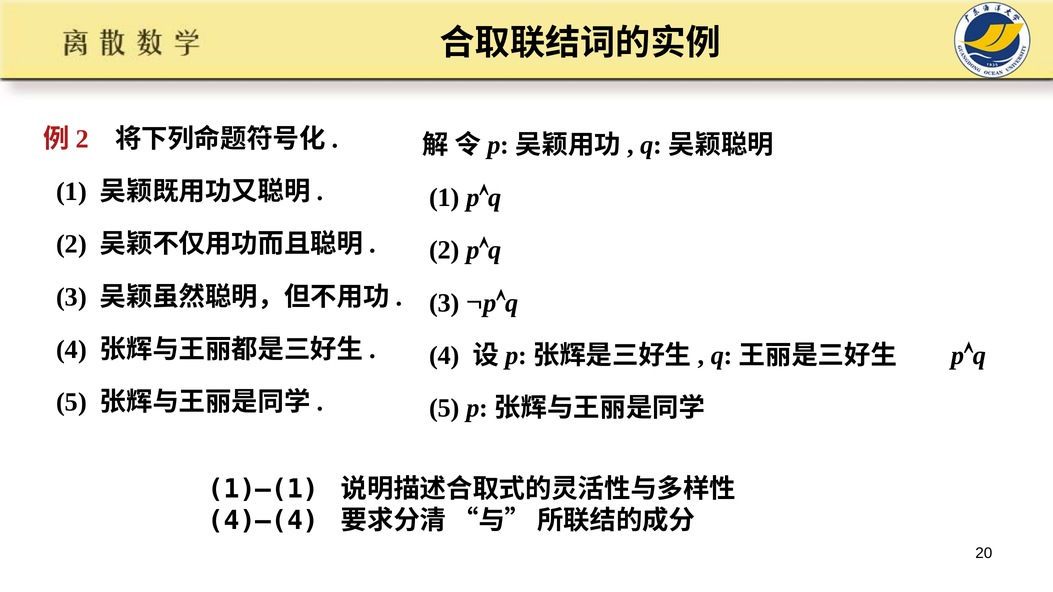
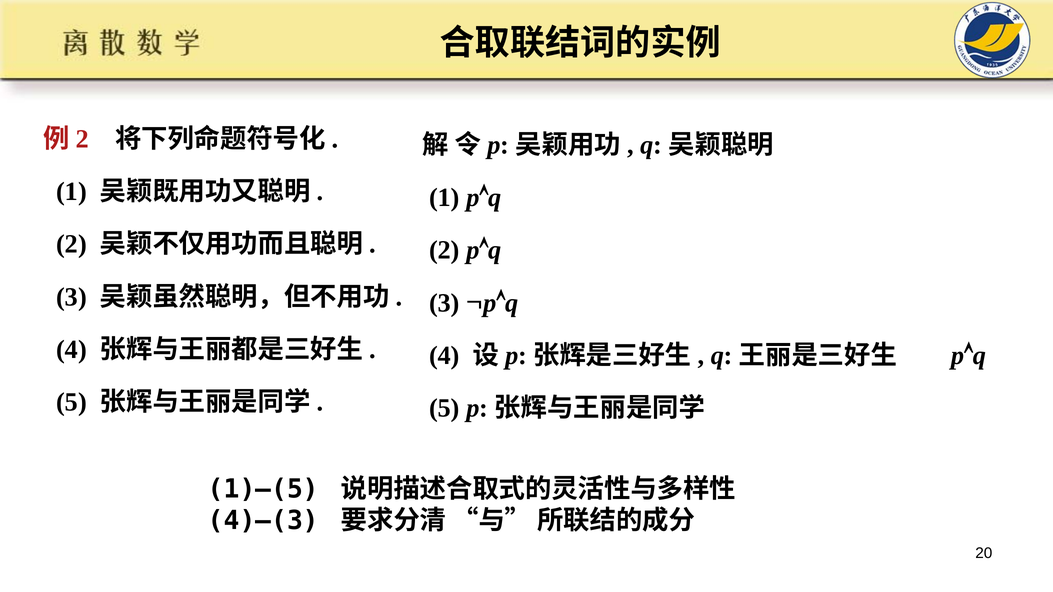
1)—(1: 1)—(1 -> 1)—(5 (263, 489)
4)—(4: 4)—(4 -> 4)—(3 (263, 521)
